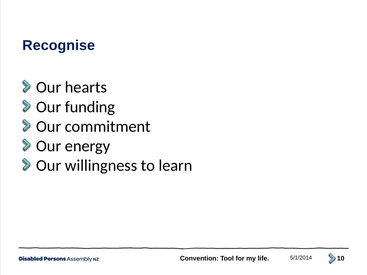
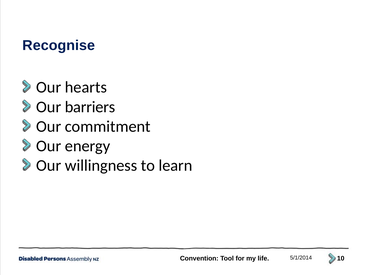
funding: funding -> barriers (90, 107)
